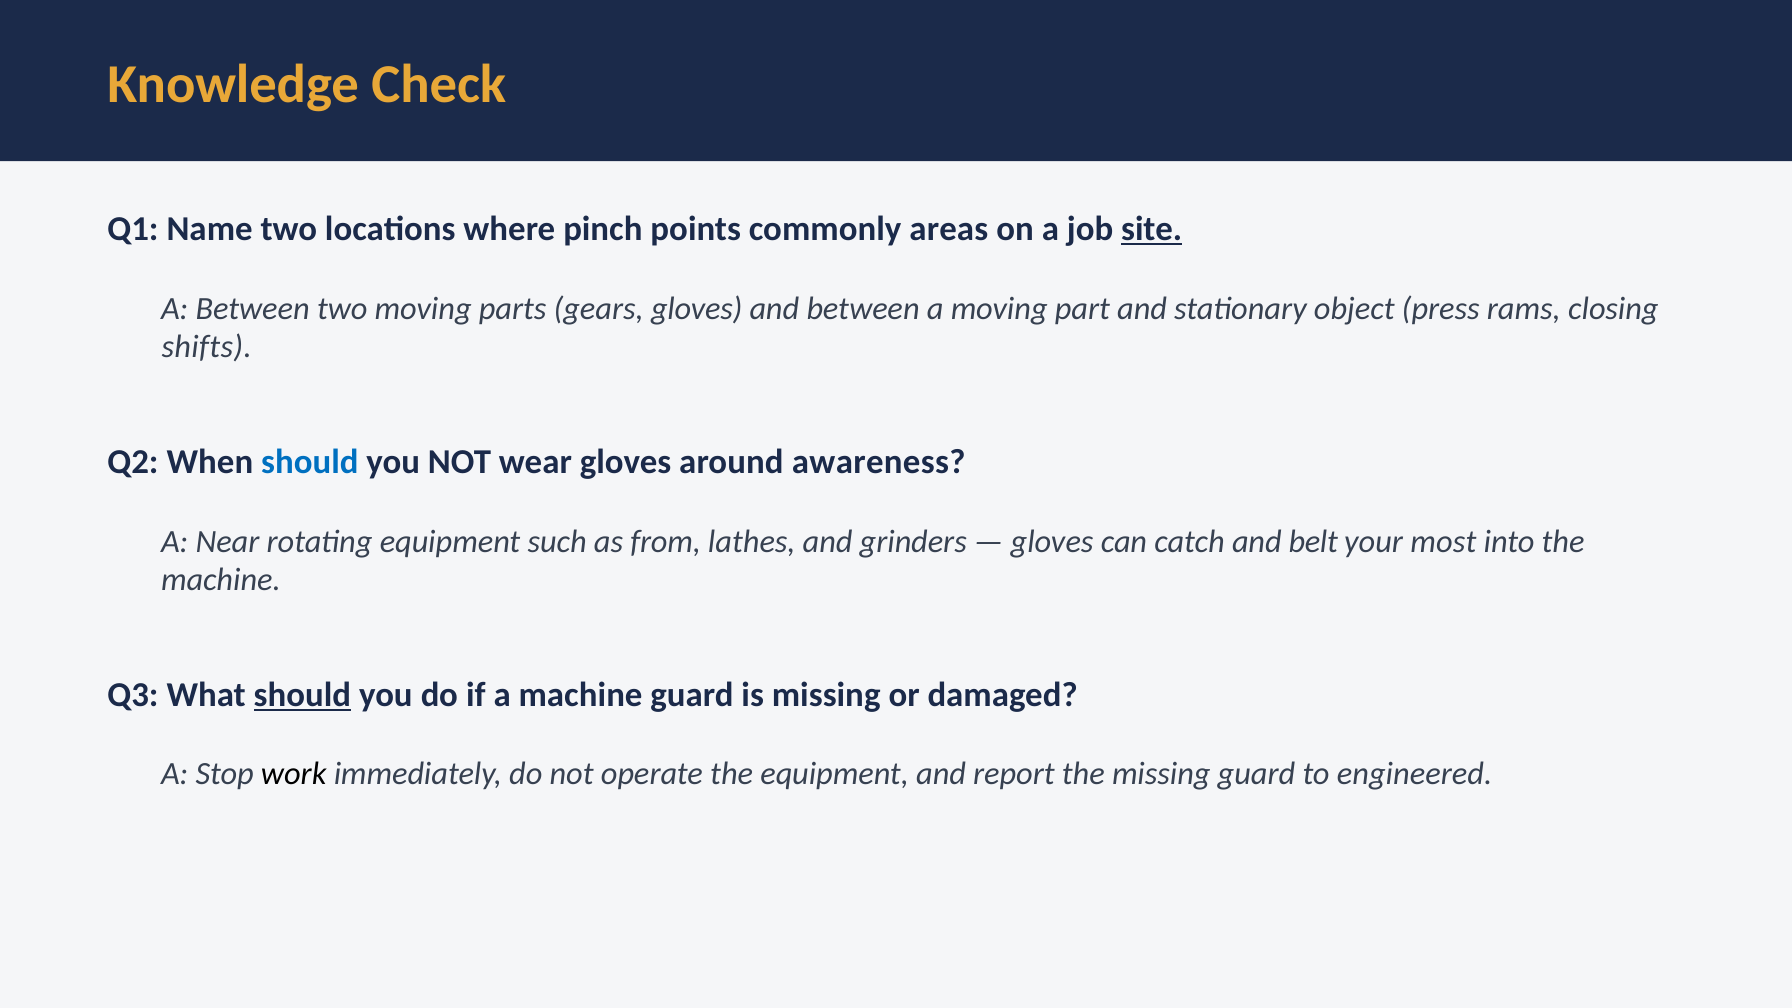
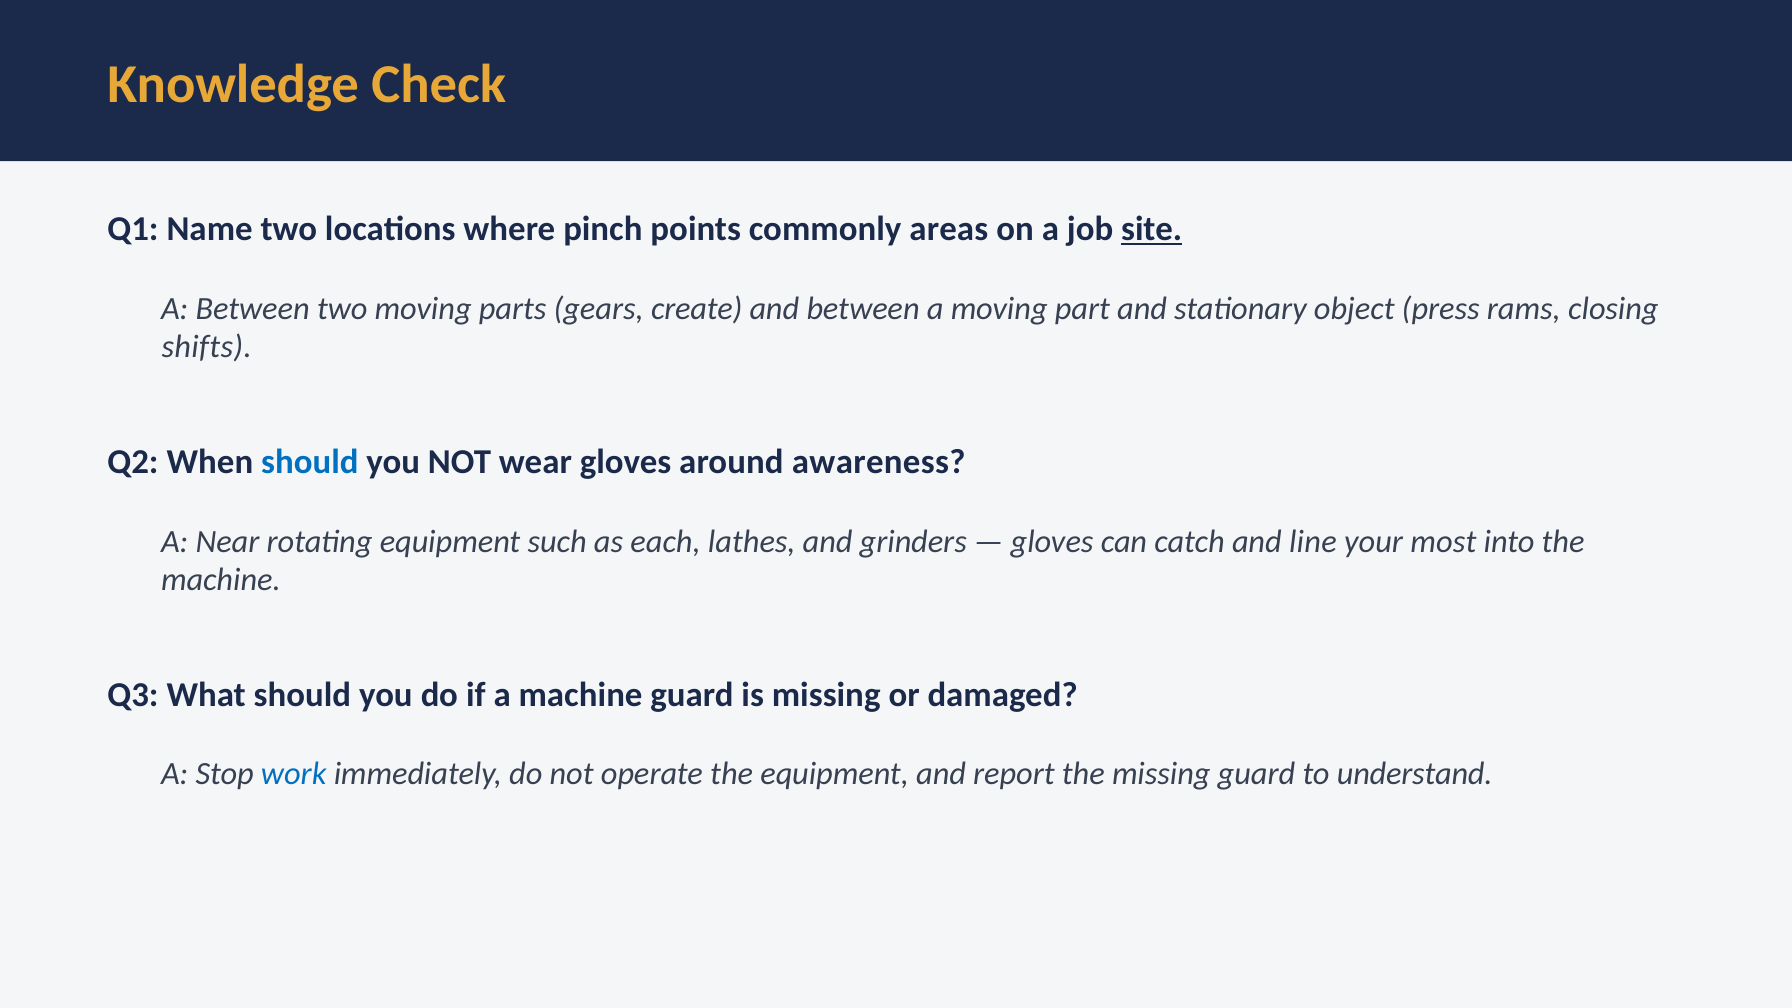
gears gloves: gloves -> create (697, 308)
from: from -> each (666, 541)
belt: belt -> line (1313, 541)
should underline: present -> none (302, 695)
work colour: black -> blue (294, 774)
engineered: engineered -> understand (1415, 774)
